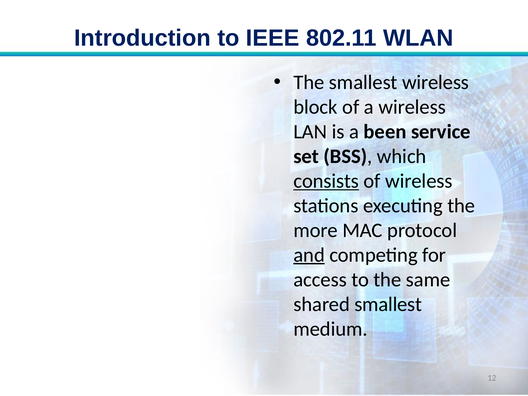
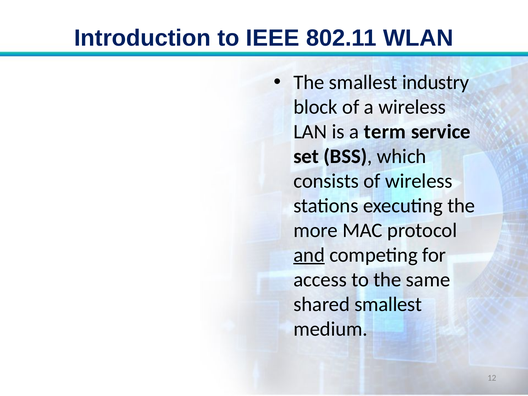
smallest wireless: wireless -> industry (436, 82)
been: been -> term (385, 132)
consists underline: present -> none (326, 181)
